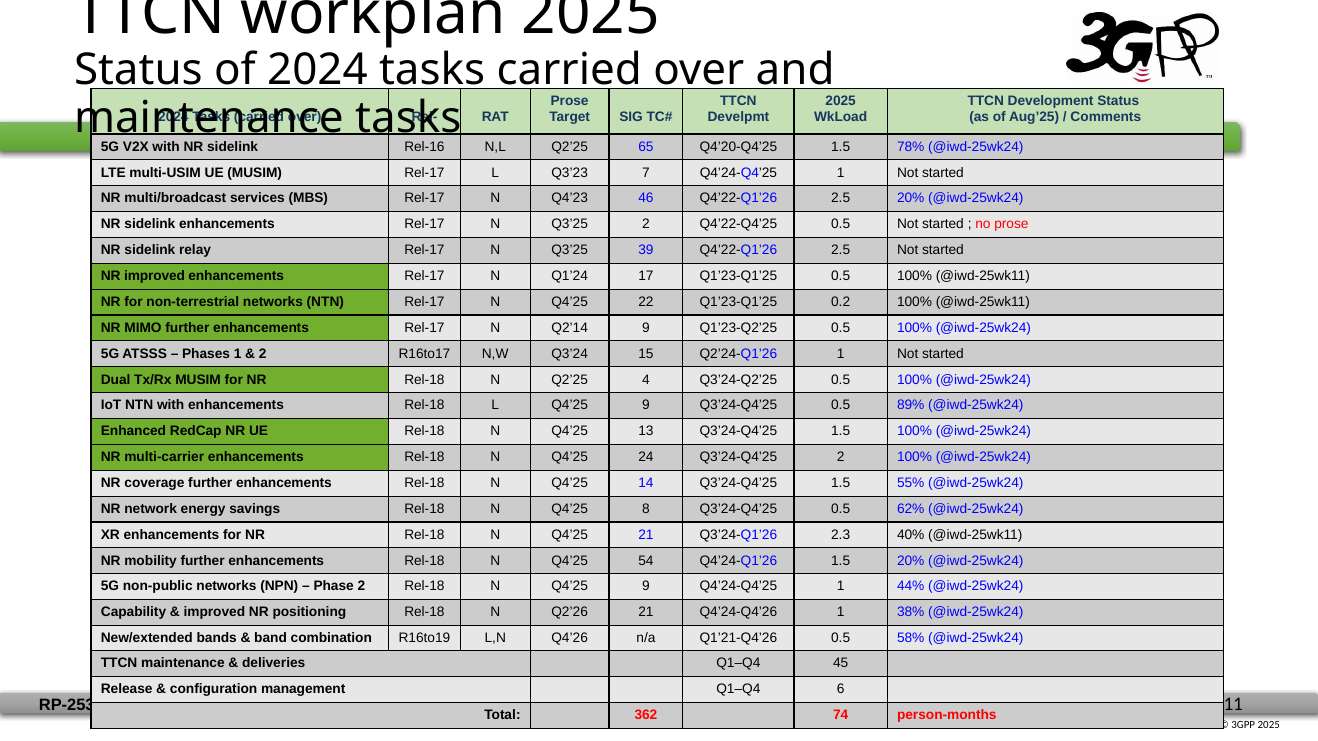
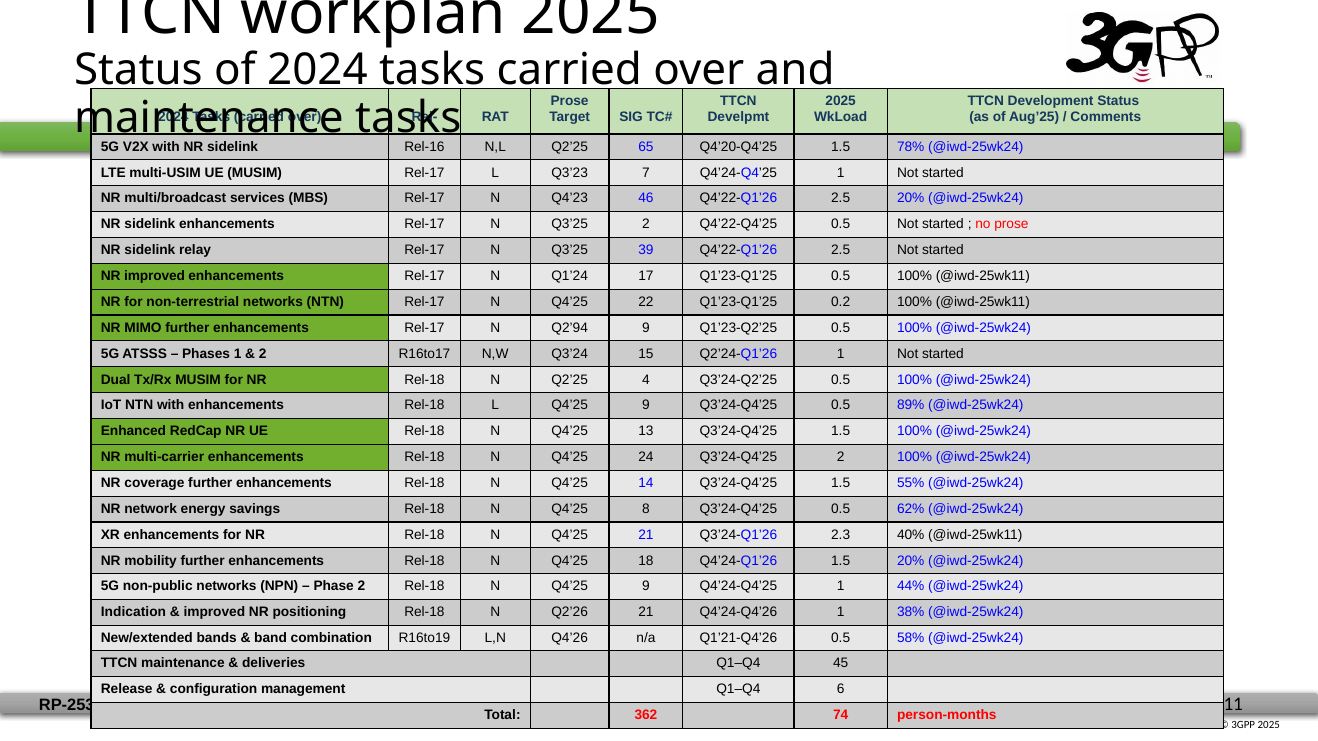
Q2’14: Q2’14 -> Q2’94 (570, 328)
54: 54 -> 18 (646, 561)
Capability: Capability -> Indication (133, 613)
